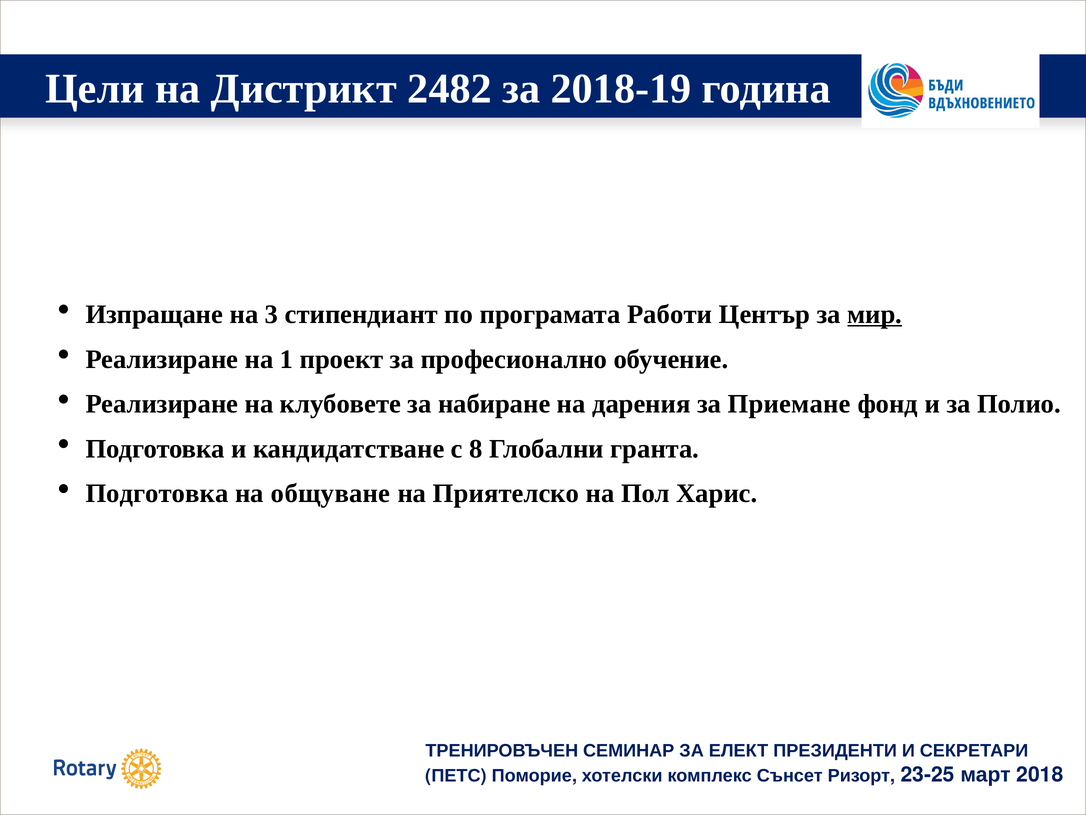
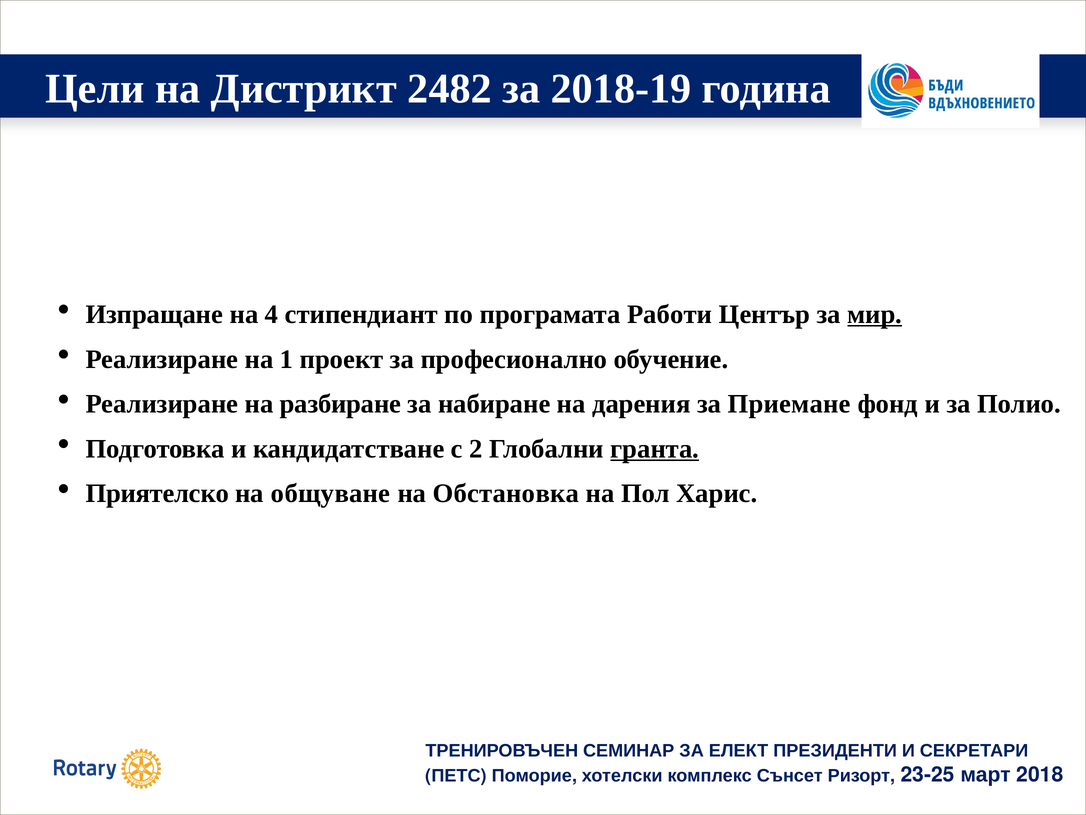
3: 3 -> 4 (272, 314)
клубовете: клубовете -> разбиране (340, 404)
8: 8 -> 2 (476, 449)
гранта underline: none -> present (655, 449)
Подготовка: Подготовка -> Приятелско (157, 493)
Приятелско: Приятелско -> Обстановка (506, 493)
